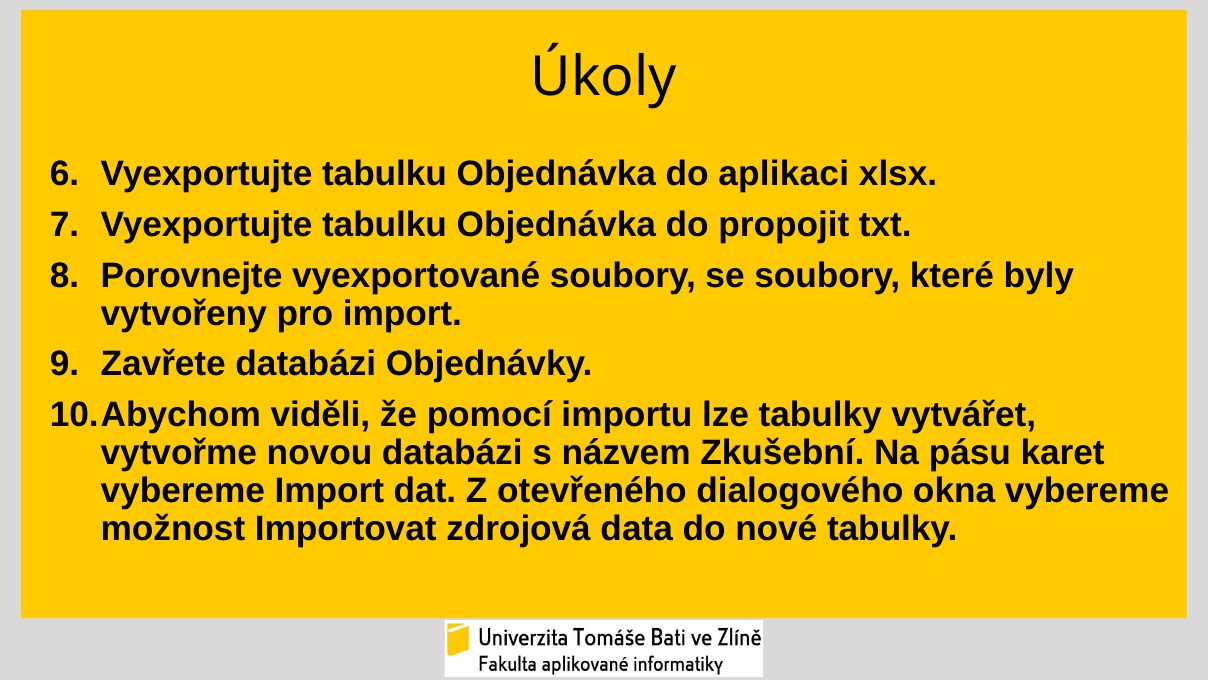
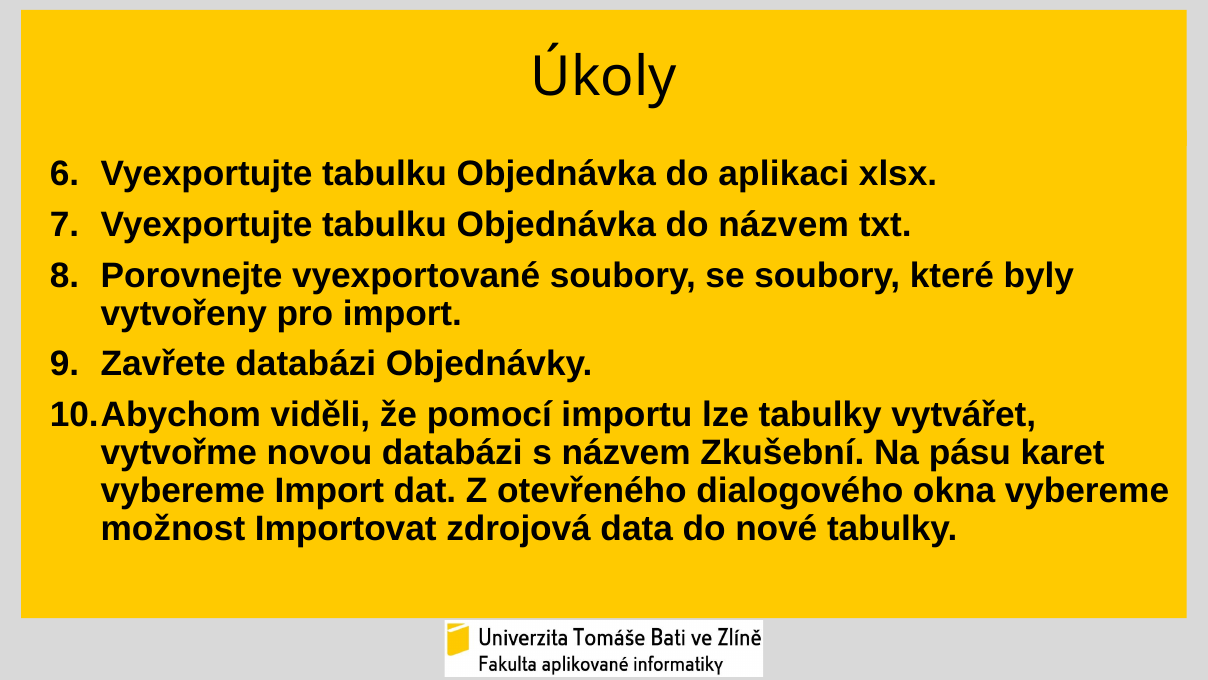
do propojit: propojit -> názvem (784, 225)
